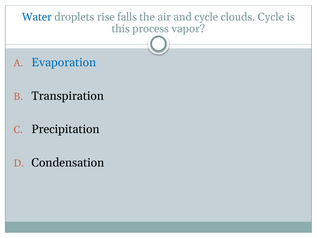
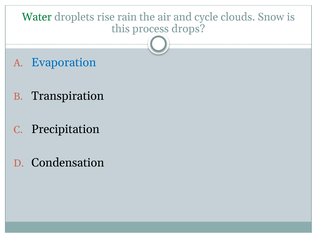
Water colour: blue -> green (37, 17)
falls: falls -> rain (127, 17)
clouds Cycle: Cycle -> Snow (271, 17)
vapor: vapor -> drops (188, 29)
